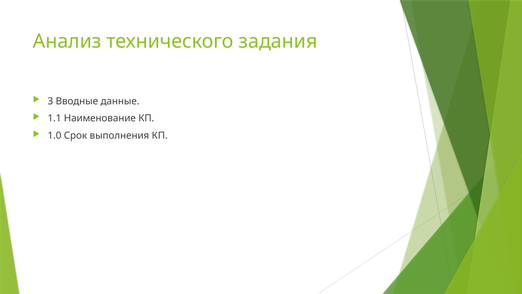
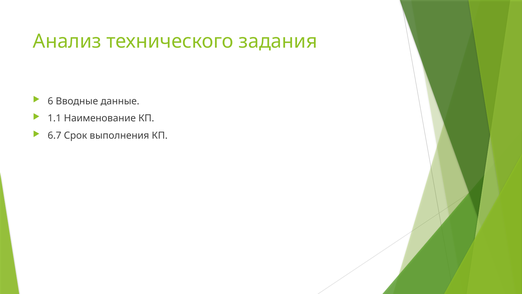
3: 3 -> 6 (50, 101)
1.0: 1.0 -> 6.7 (54, 135)
